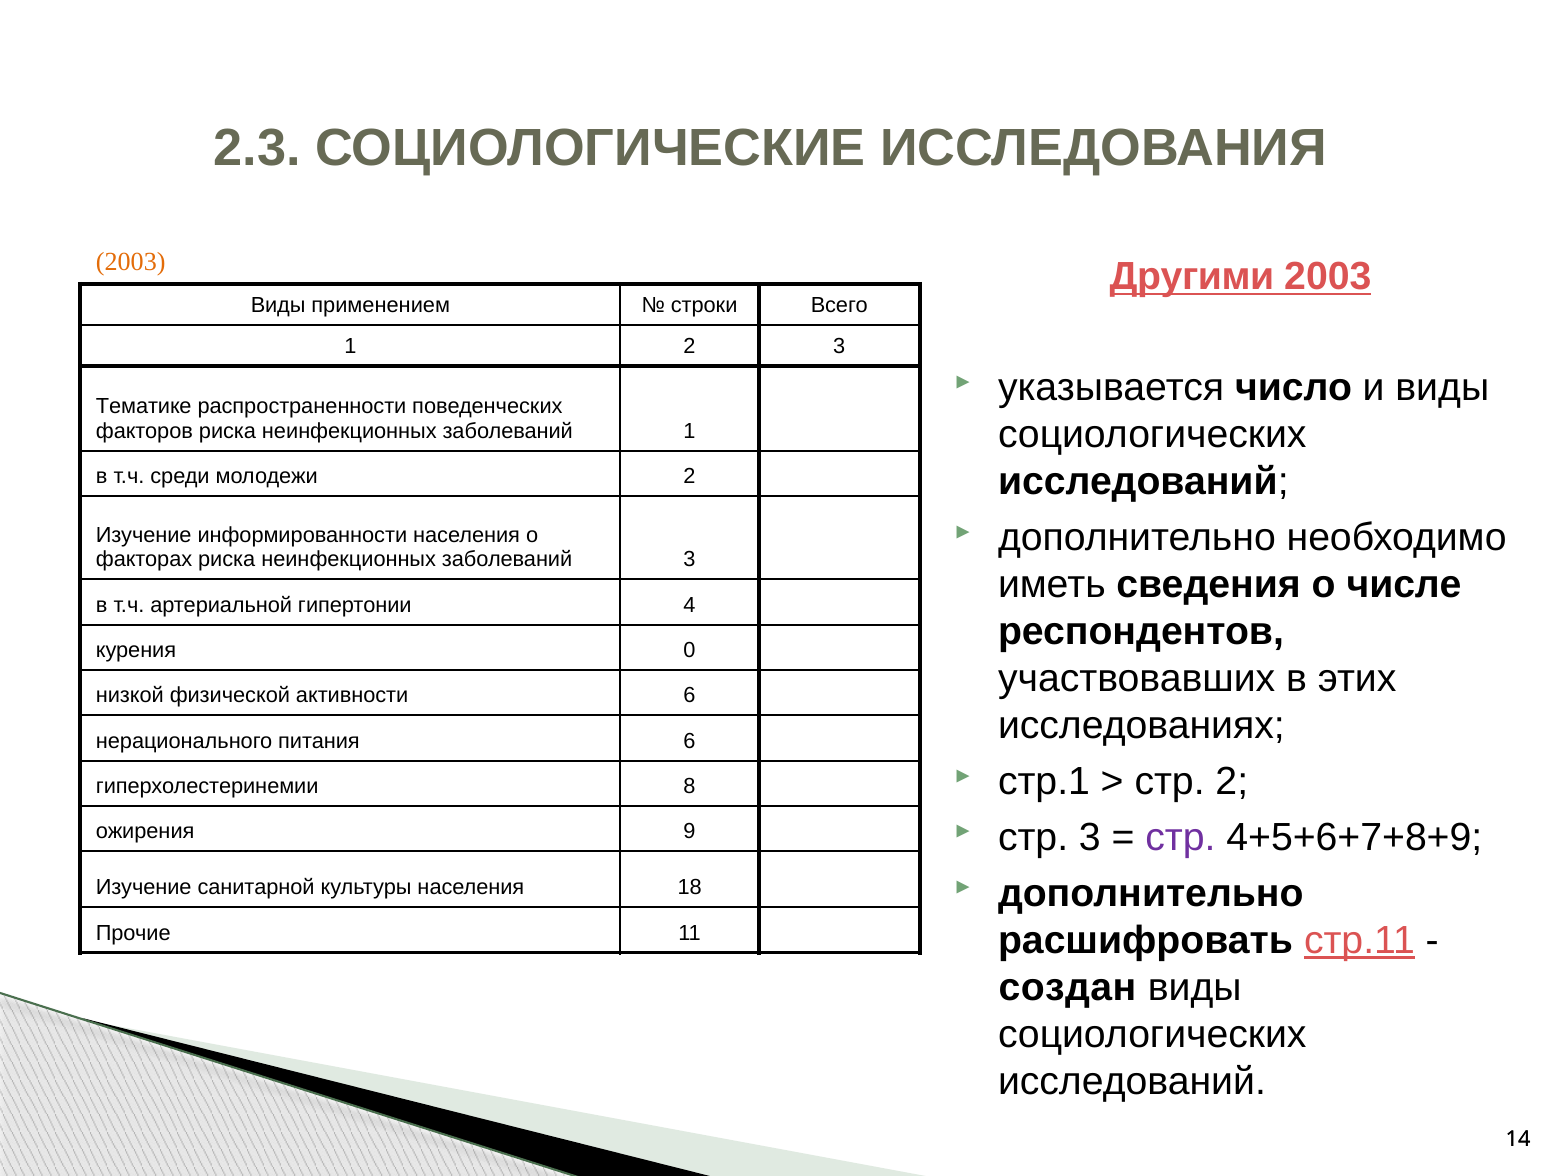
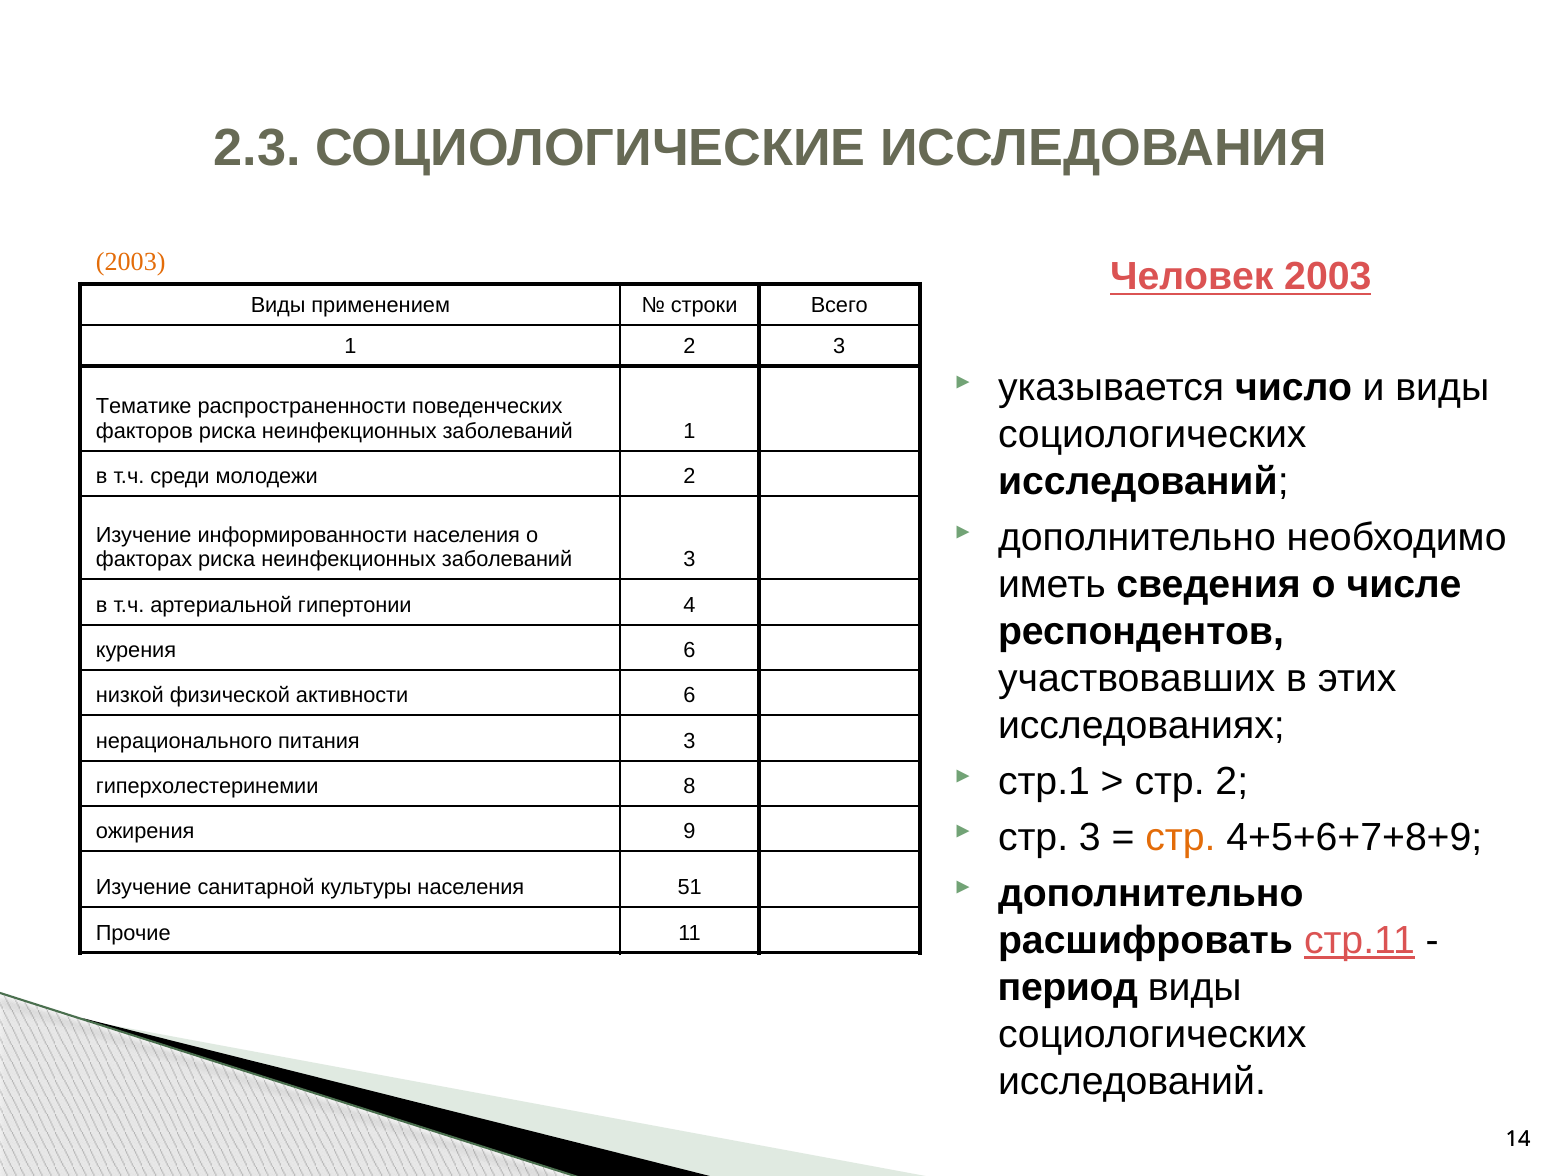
Другими: Другими -> Человек (1192, 276)
курения 0: 0 -> 6 (690, 650)
питания 6: 6 -> 3 (690, 741)
стр colour: purple -> orange (1180, 837)
18: 18 -> 51 (690, 888)
создан: создан -> период (1068, 987)
